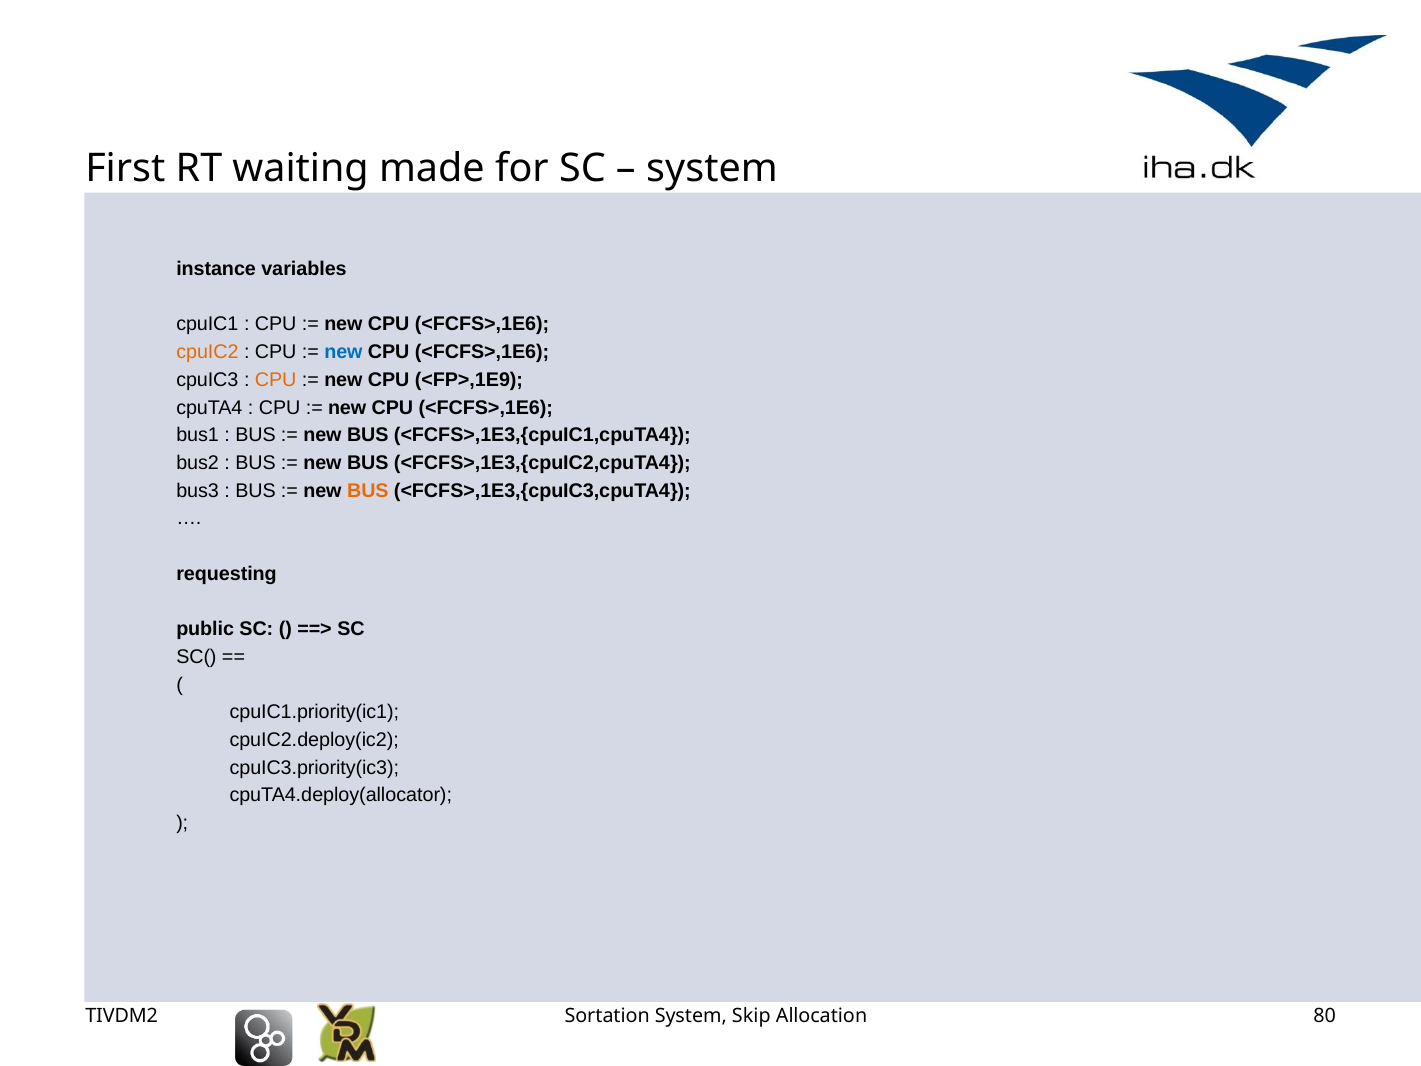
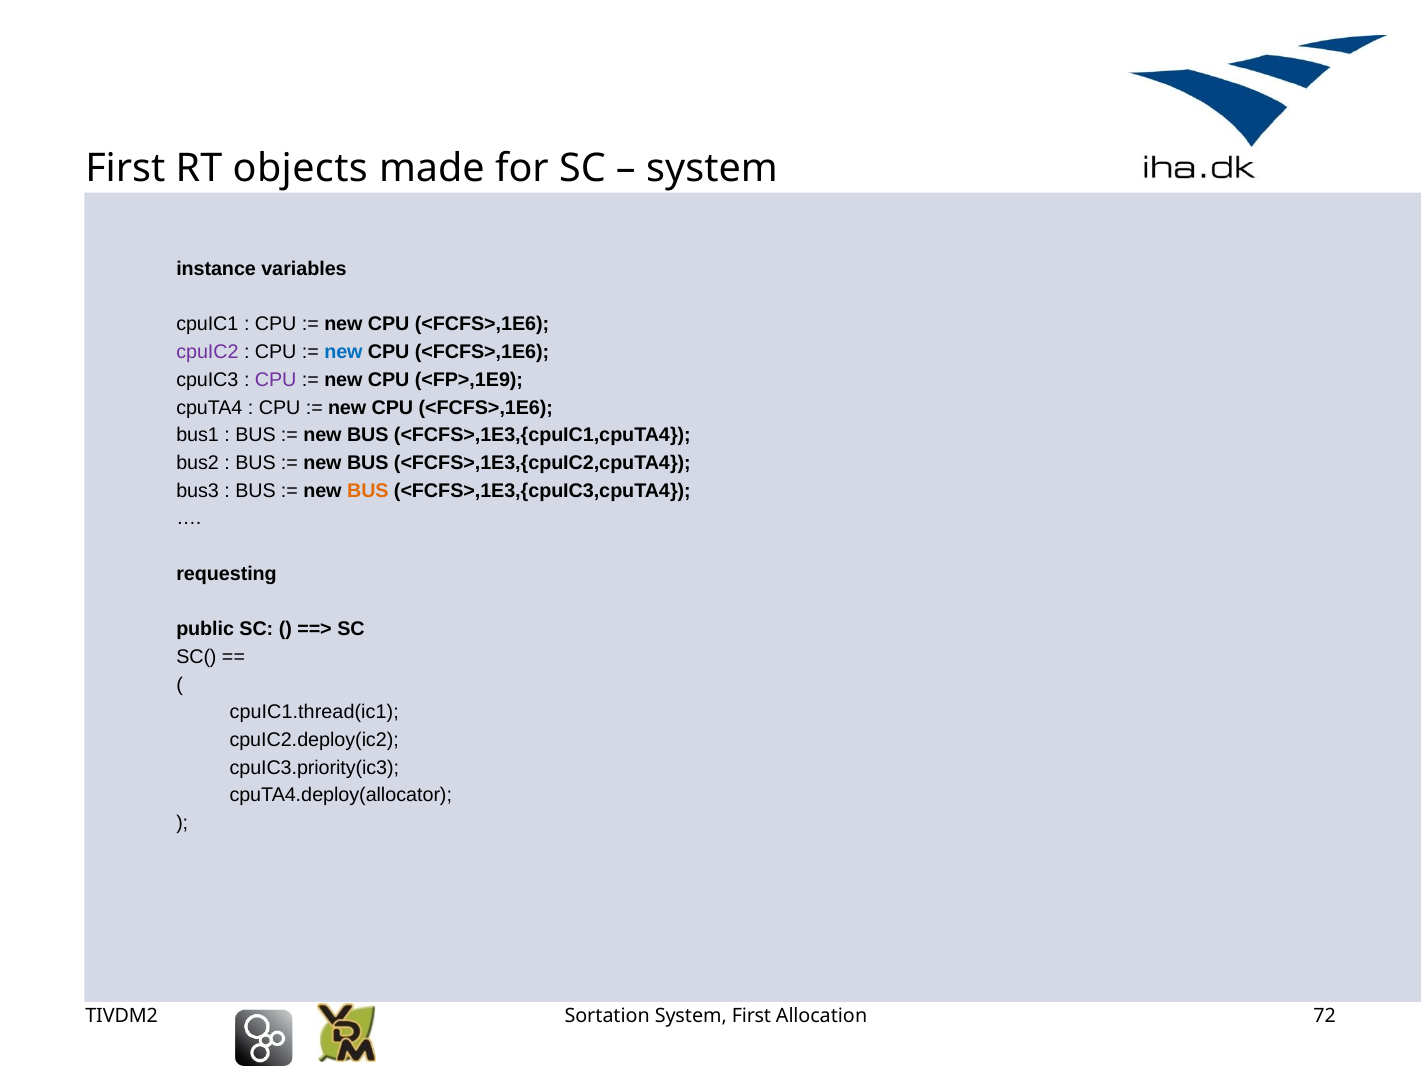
waiting: waiting -> objects (300, 168)
cpuIC2 colour: orange -> purple (207, 352)
CPU colour: orange -> purple (276, 380)
cpuIC1.priority(ic1: cpuIC1.priority(ic1 -> cpuIC1.thread(ic1 (314, 712)
System Skip: Skip -> First (751, 1016)
80: 80 -> 72 (1325, 1016)
